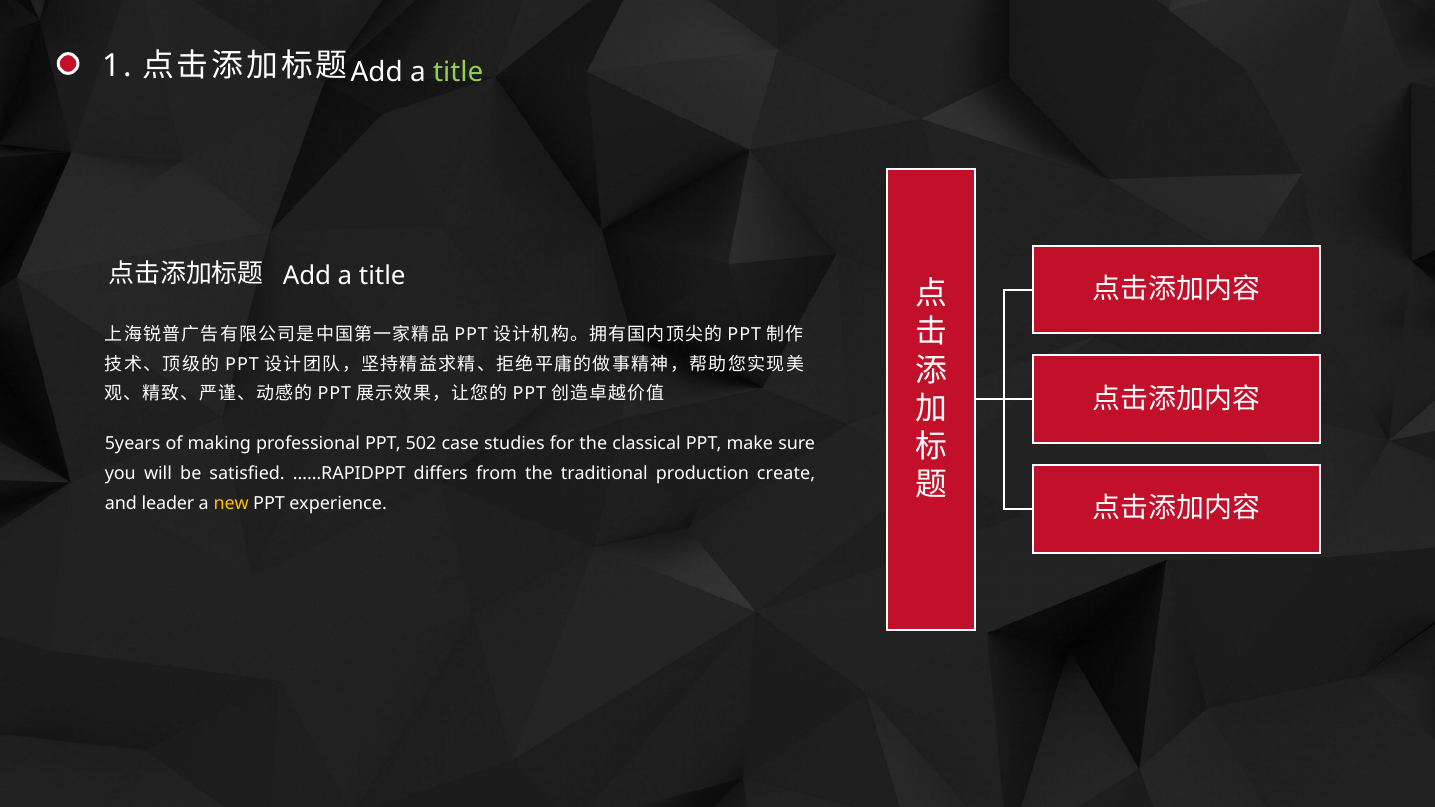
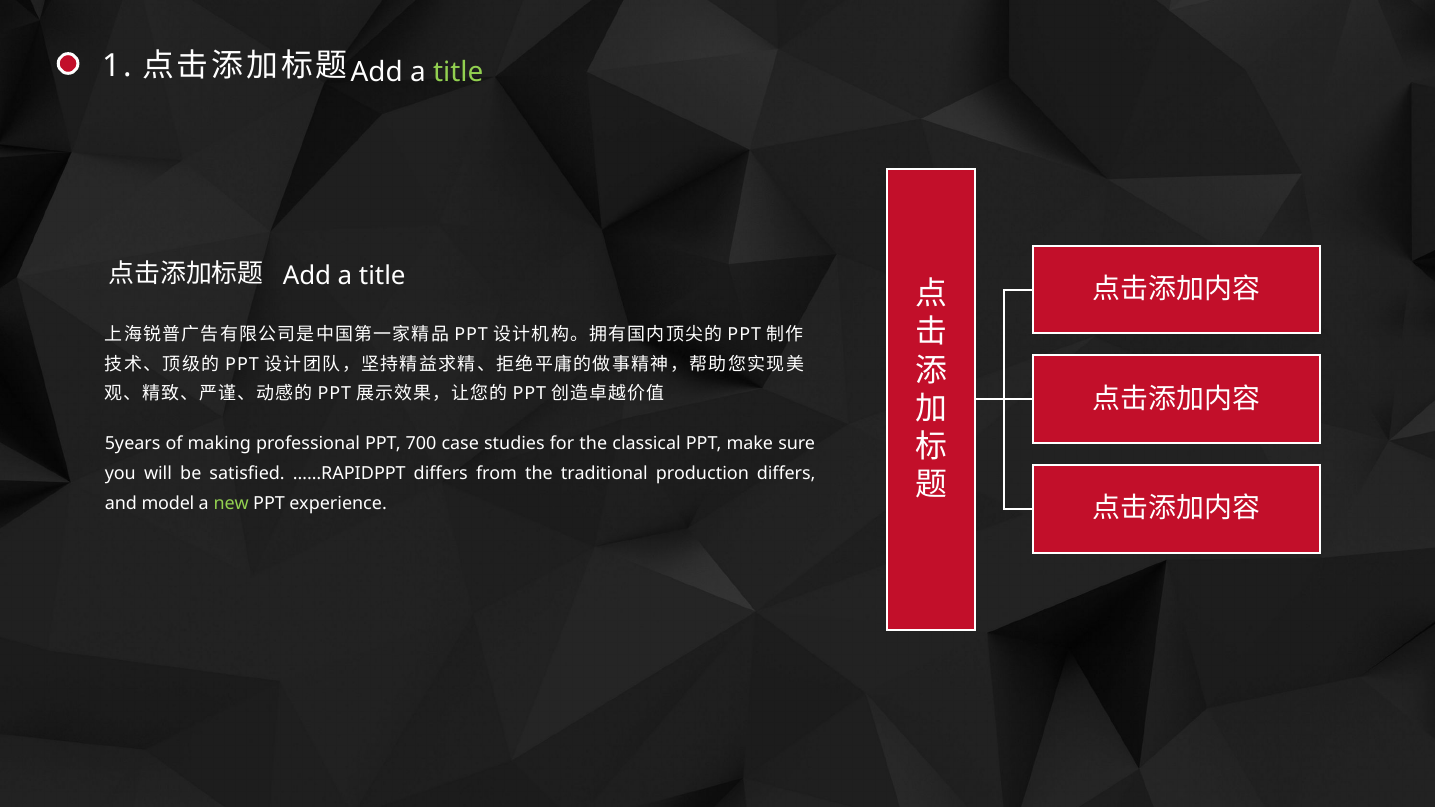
502: 502 -> 700 (421, 444)
production create: create -> differs (786, 474)
leader: leader -> model (168, 504)
new colour: yellow -> light green (231, 504)
